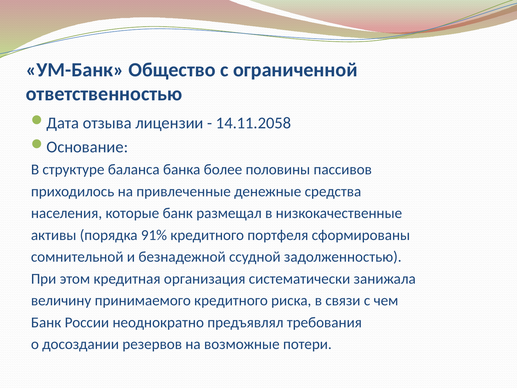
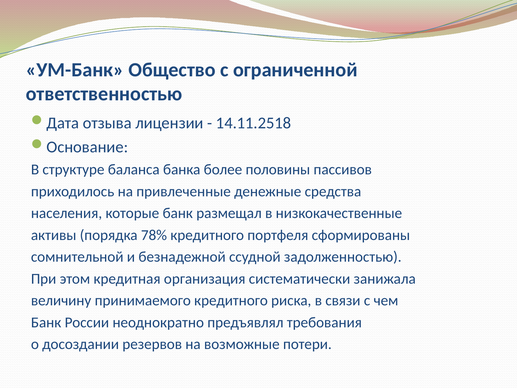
14.11.2058: 14.11.2058 -> 14.11.2518 (254, 123)
91%: 91% -> 78% (154, 235)
